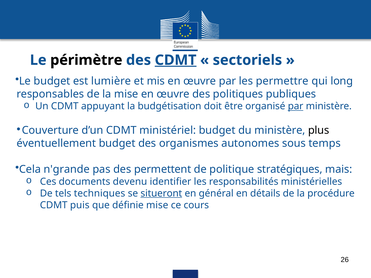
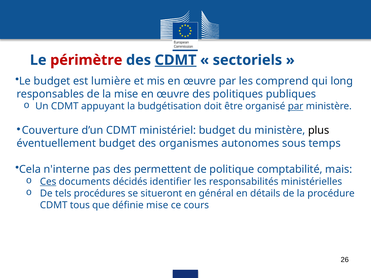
périmètre colour: black -> red (86, 60)
permettre: permettre -> comprend (282, 81)
n'grande: n'grande -> n'interne (67, 169)
stratégiques: stratégiques -> comptabilité (290, 169)
Ces underline: none -> present (48, 182)
devenu: devenu -> décidés (130, 182)
techniques: techniques -> procédures (100, 194)
situeront underline: present -> none (161, 194)
puis: puis -> tous (80, 205)
